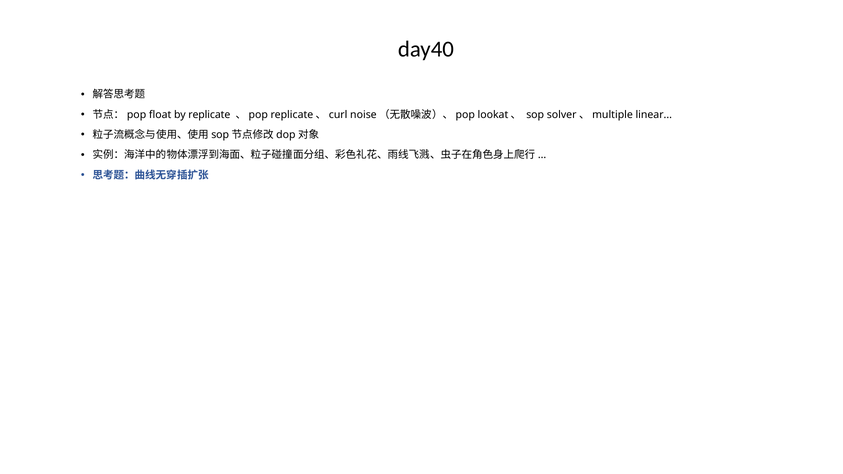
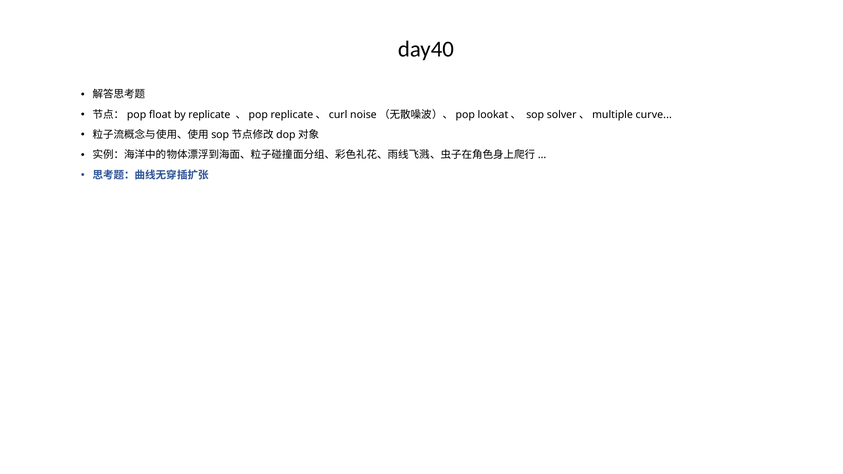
linear: linear -> curve (654, 115)
